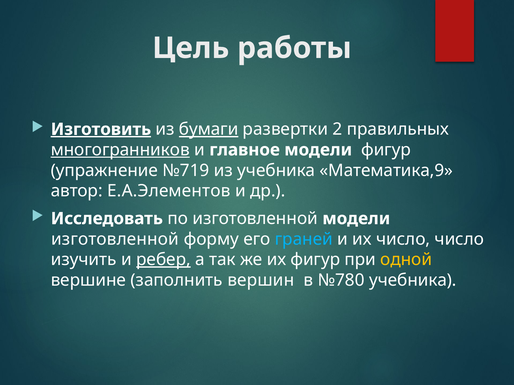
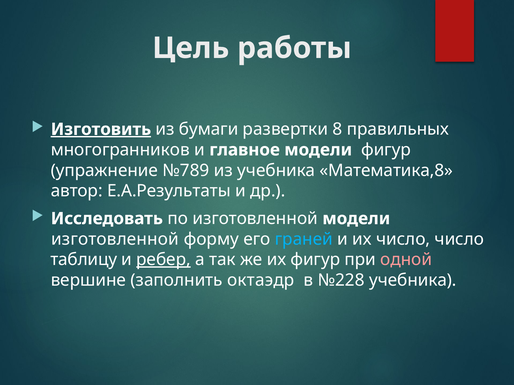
бумаги underline: present -> none (209, 129)
2: 2 -> 8 (337, 129)
многогранников underline: present -> none (120, 150)
№719: №719 -> №789 (186, 171)
Математика,9: Математика,9 -> Математика,8 (386, 171)
Е.А.Элементов: Е.А.Элементов -> Е.А.Результаты (169, 191)
изучить: изучить -> таблицу (84, 260)
одной colour: yellow -> pink (406, 260)
вершин: вершин -> октаэдр (261, 281)
№780: №780 -> №228 (341, 281)
